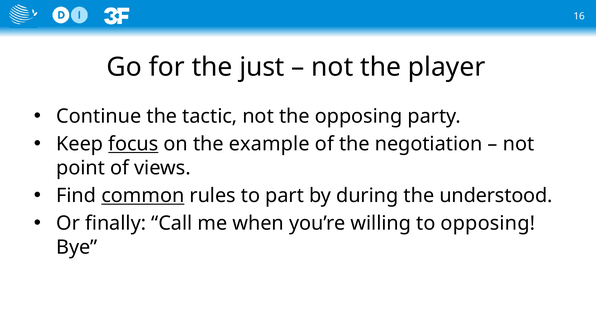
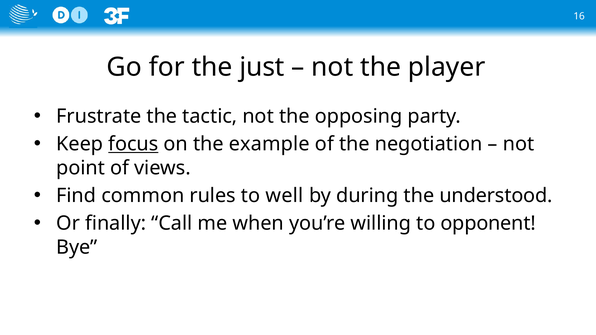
Continue: Continue -> Frustrate (99, 116)
common underline: present -> none (143, 196)
part: part -> well (285, 196)
to opposing: opposing -> opponent (488, 224)
